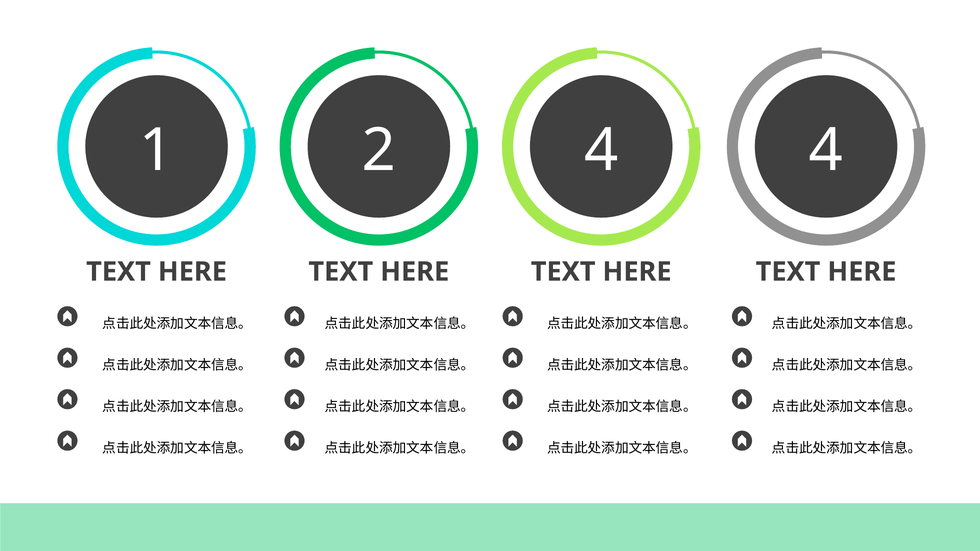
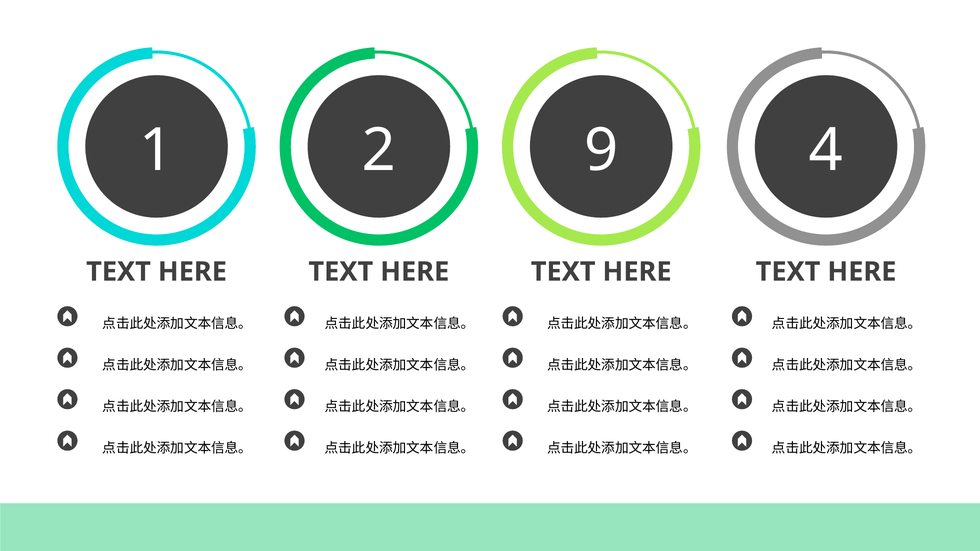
2 4: 4 -> 9 (601, 151)
